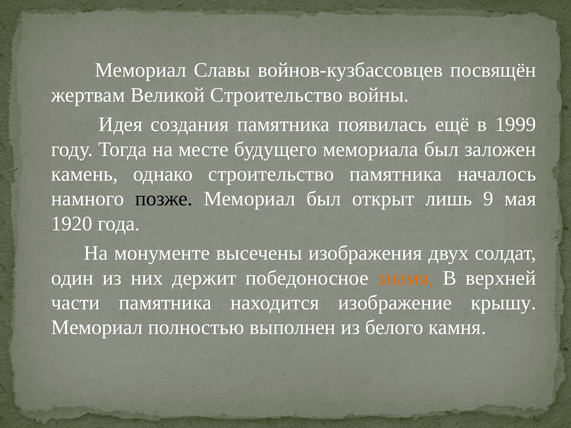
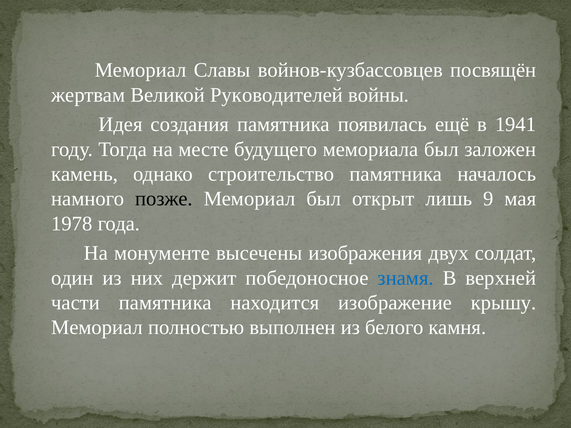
Великой Строительство: Строительство -> Руководителей (277, 95)
1999: 1999 -> 1941 (516, 125)
1920: 1920 -> 1978 (72, 224)
знамя colour: orange -> blue (406, 278)
